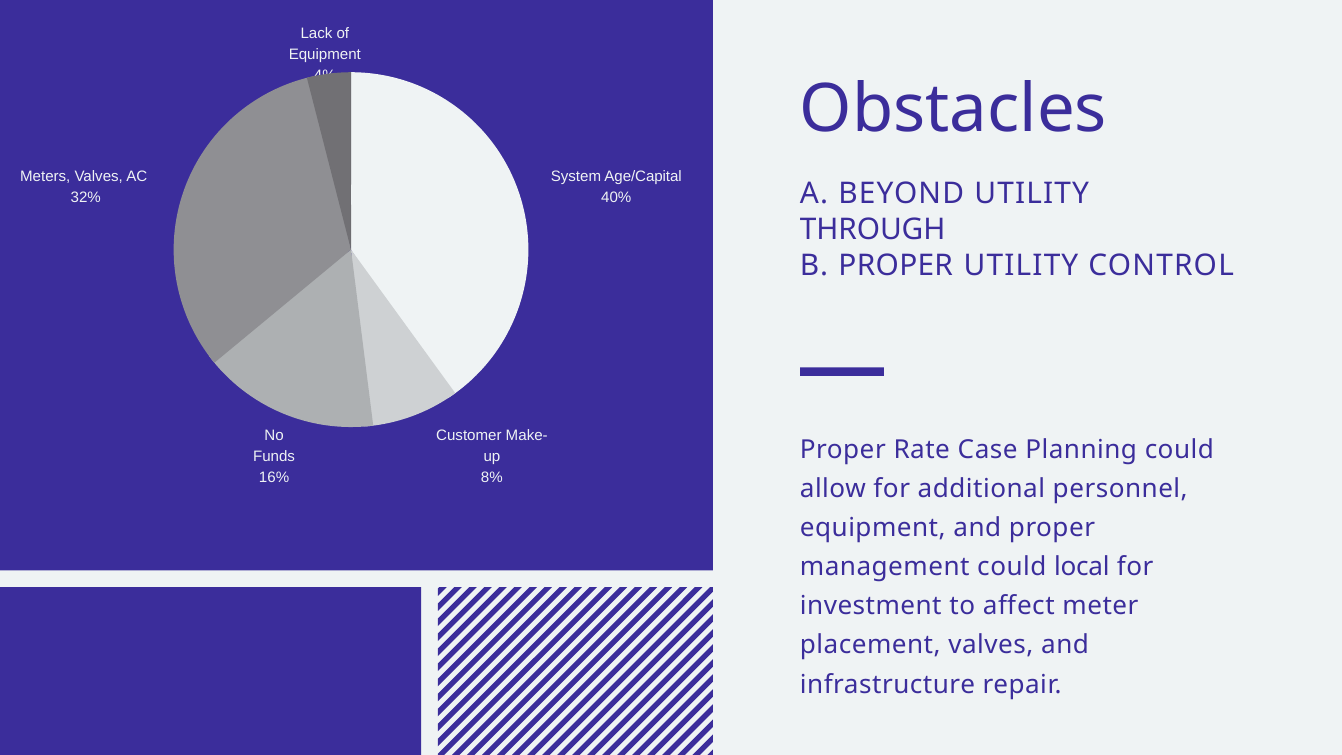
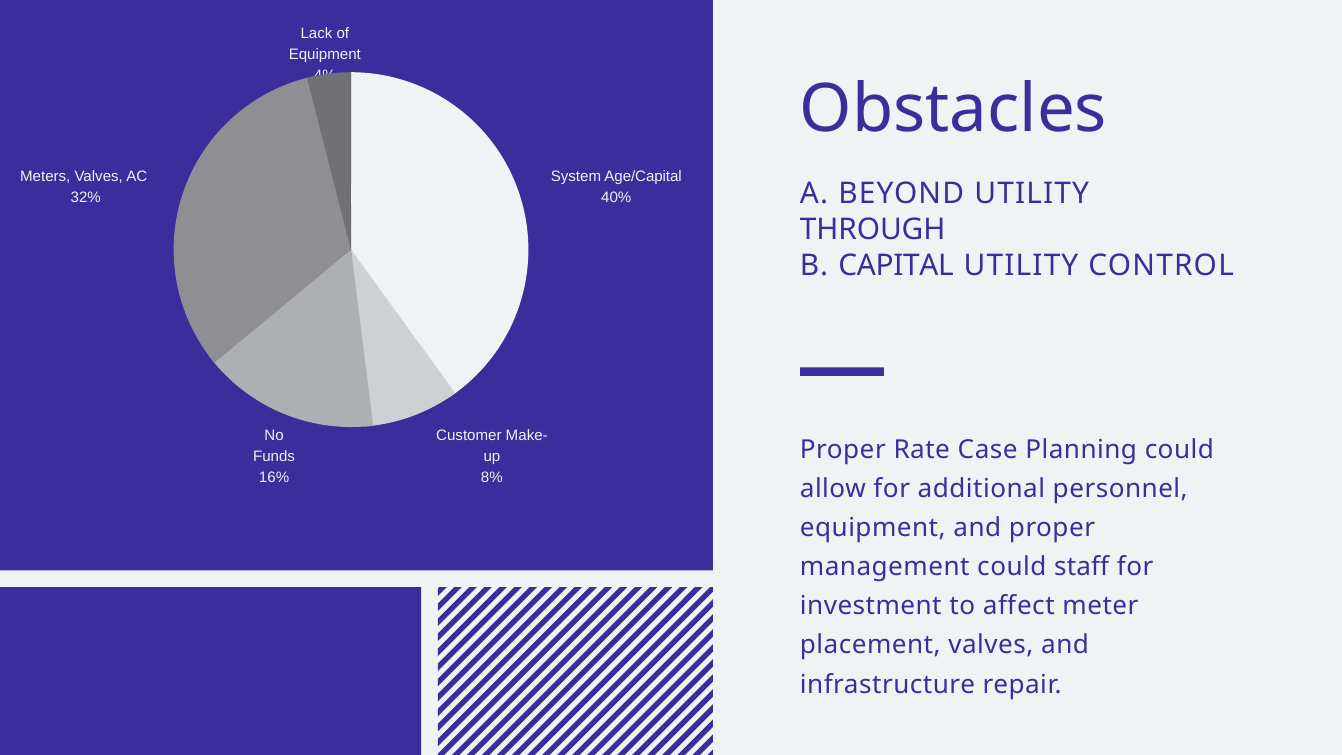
B PROPER: PROPER -> CAPITAL (896, 266)
local: local -> staff (1082, 567)
